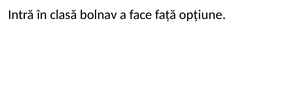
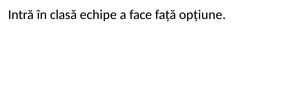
bolnav: bolnav -> echipe (98, 15)
